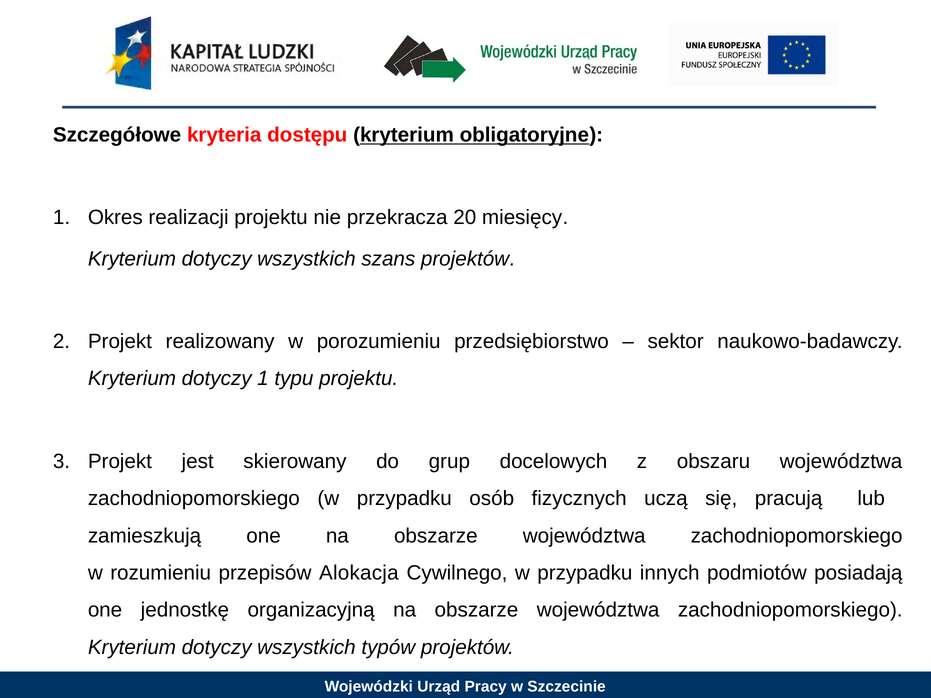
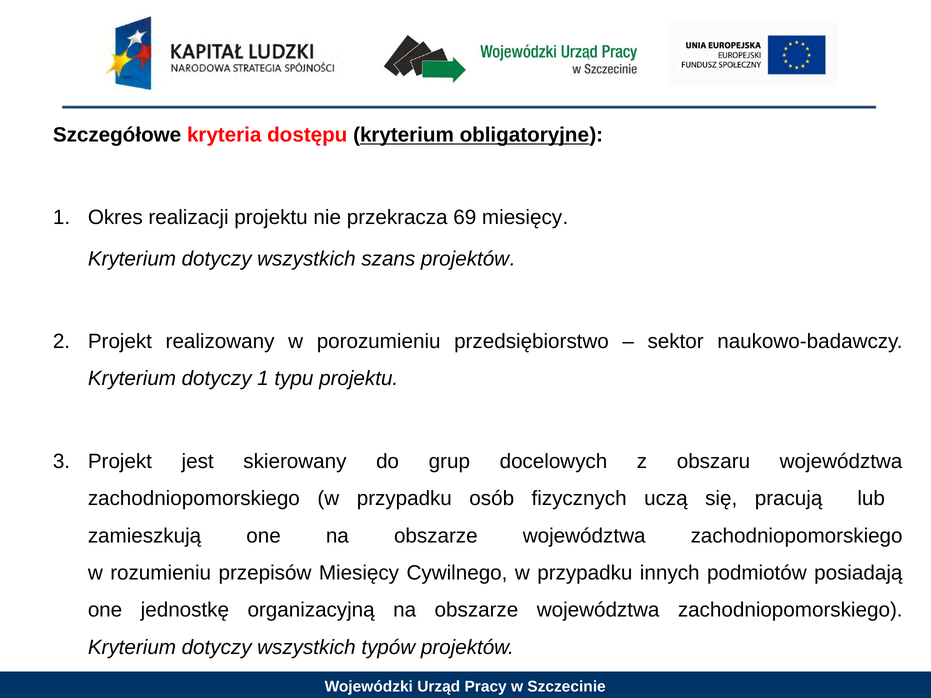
20: 20 -> 69 (465, 218)
przepisów Alokacja: Alokacja -> Miesięcy (359, 573)
